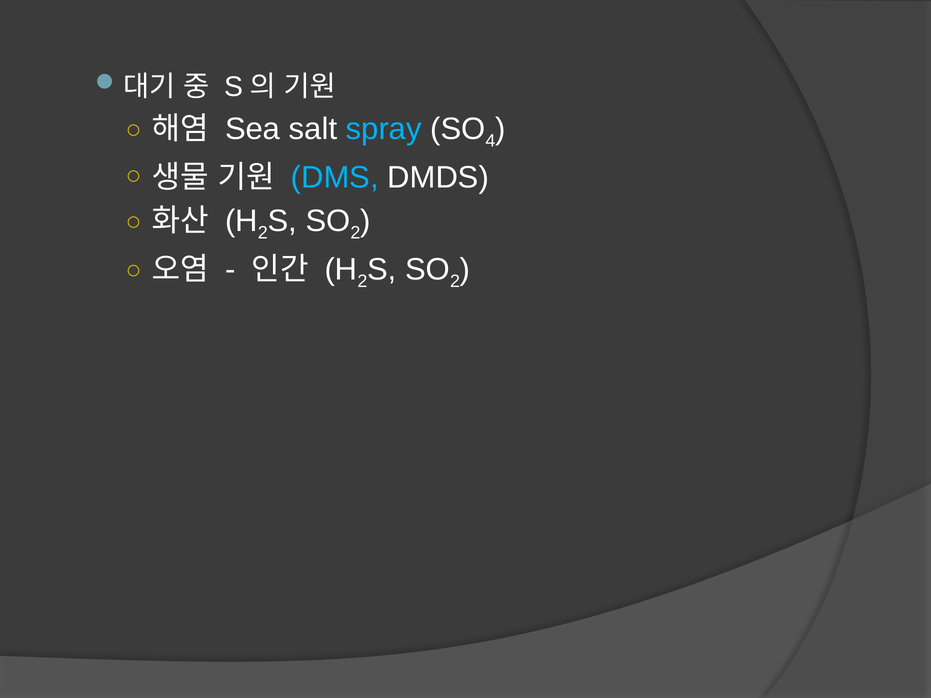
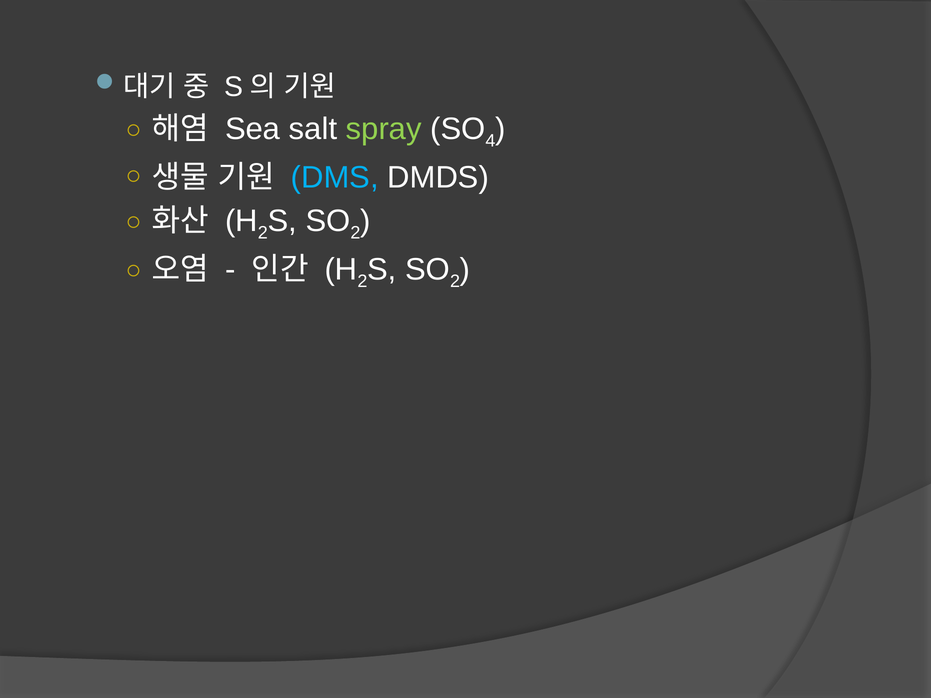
spray colour: light blue -> light green (384, 129)
